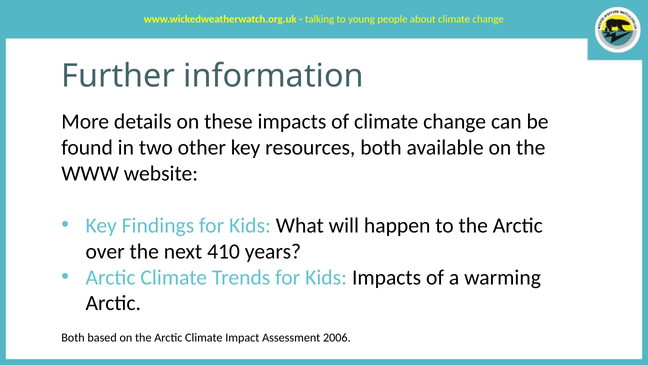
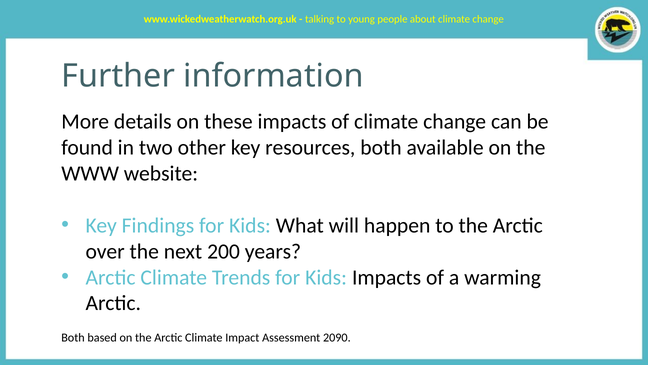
410: 410 -> 200 (224, 251)
2006: 2006 -> 2090 (337, 337)
